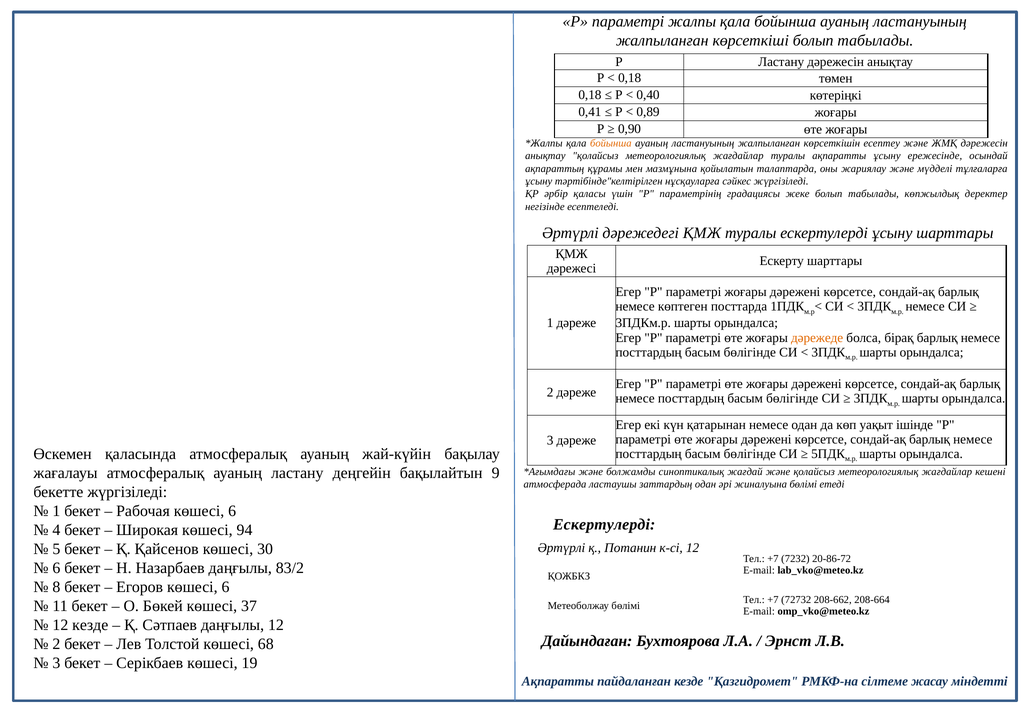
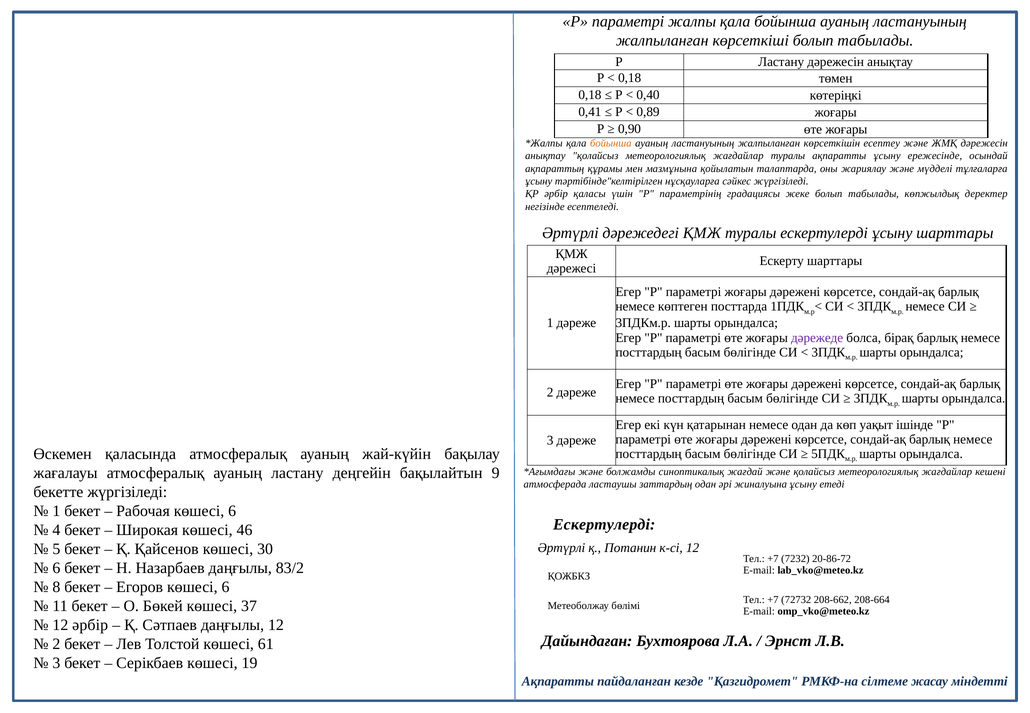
дәрежеде colour: orange -> purple (817, 338)
жиналуына бөлімі: бөлімі -> ұсыну (803, 485)
94: 94 -> 46 (245, 530)
12 кезде: кезде -> әрбір (90, 625)
68: 68 -> 61 (266, 644)
